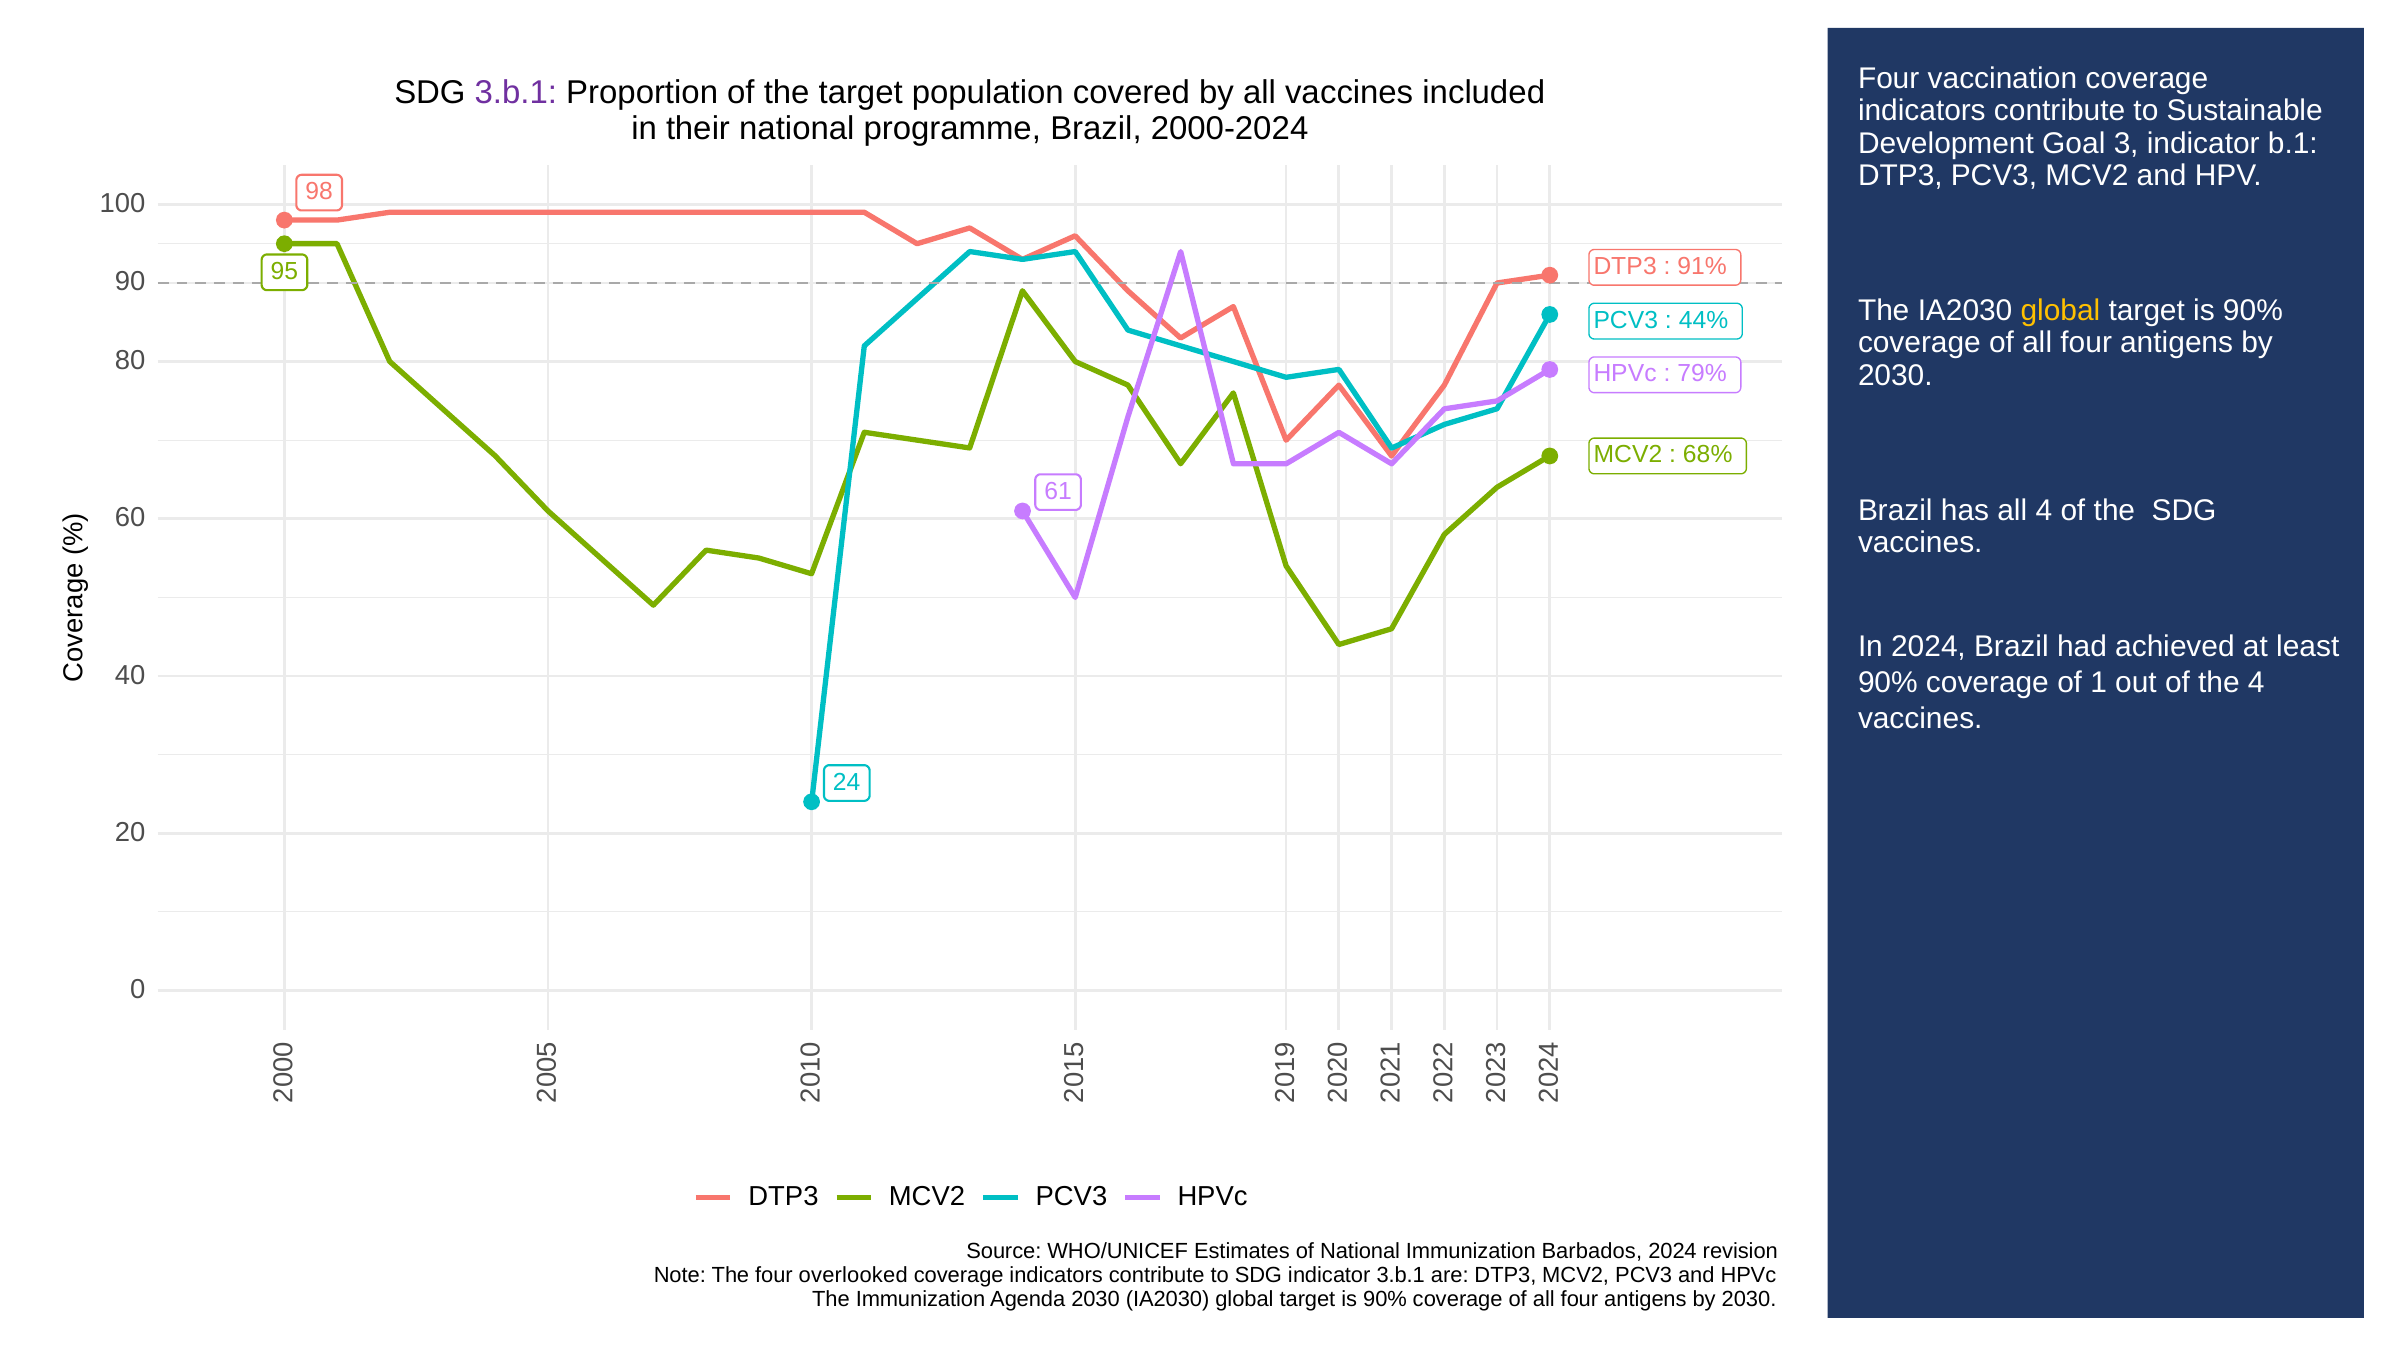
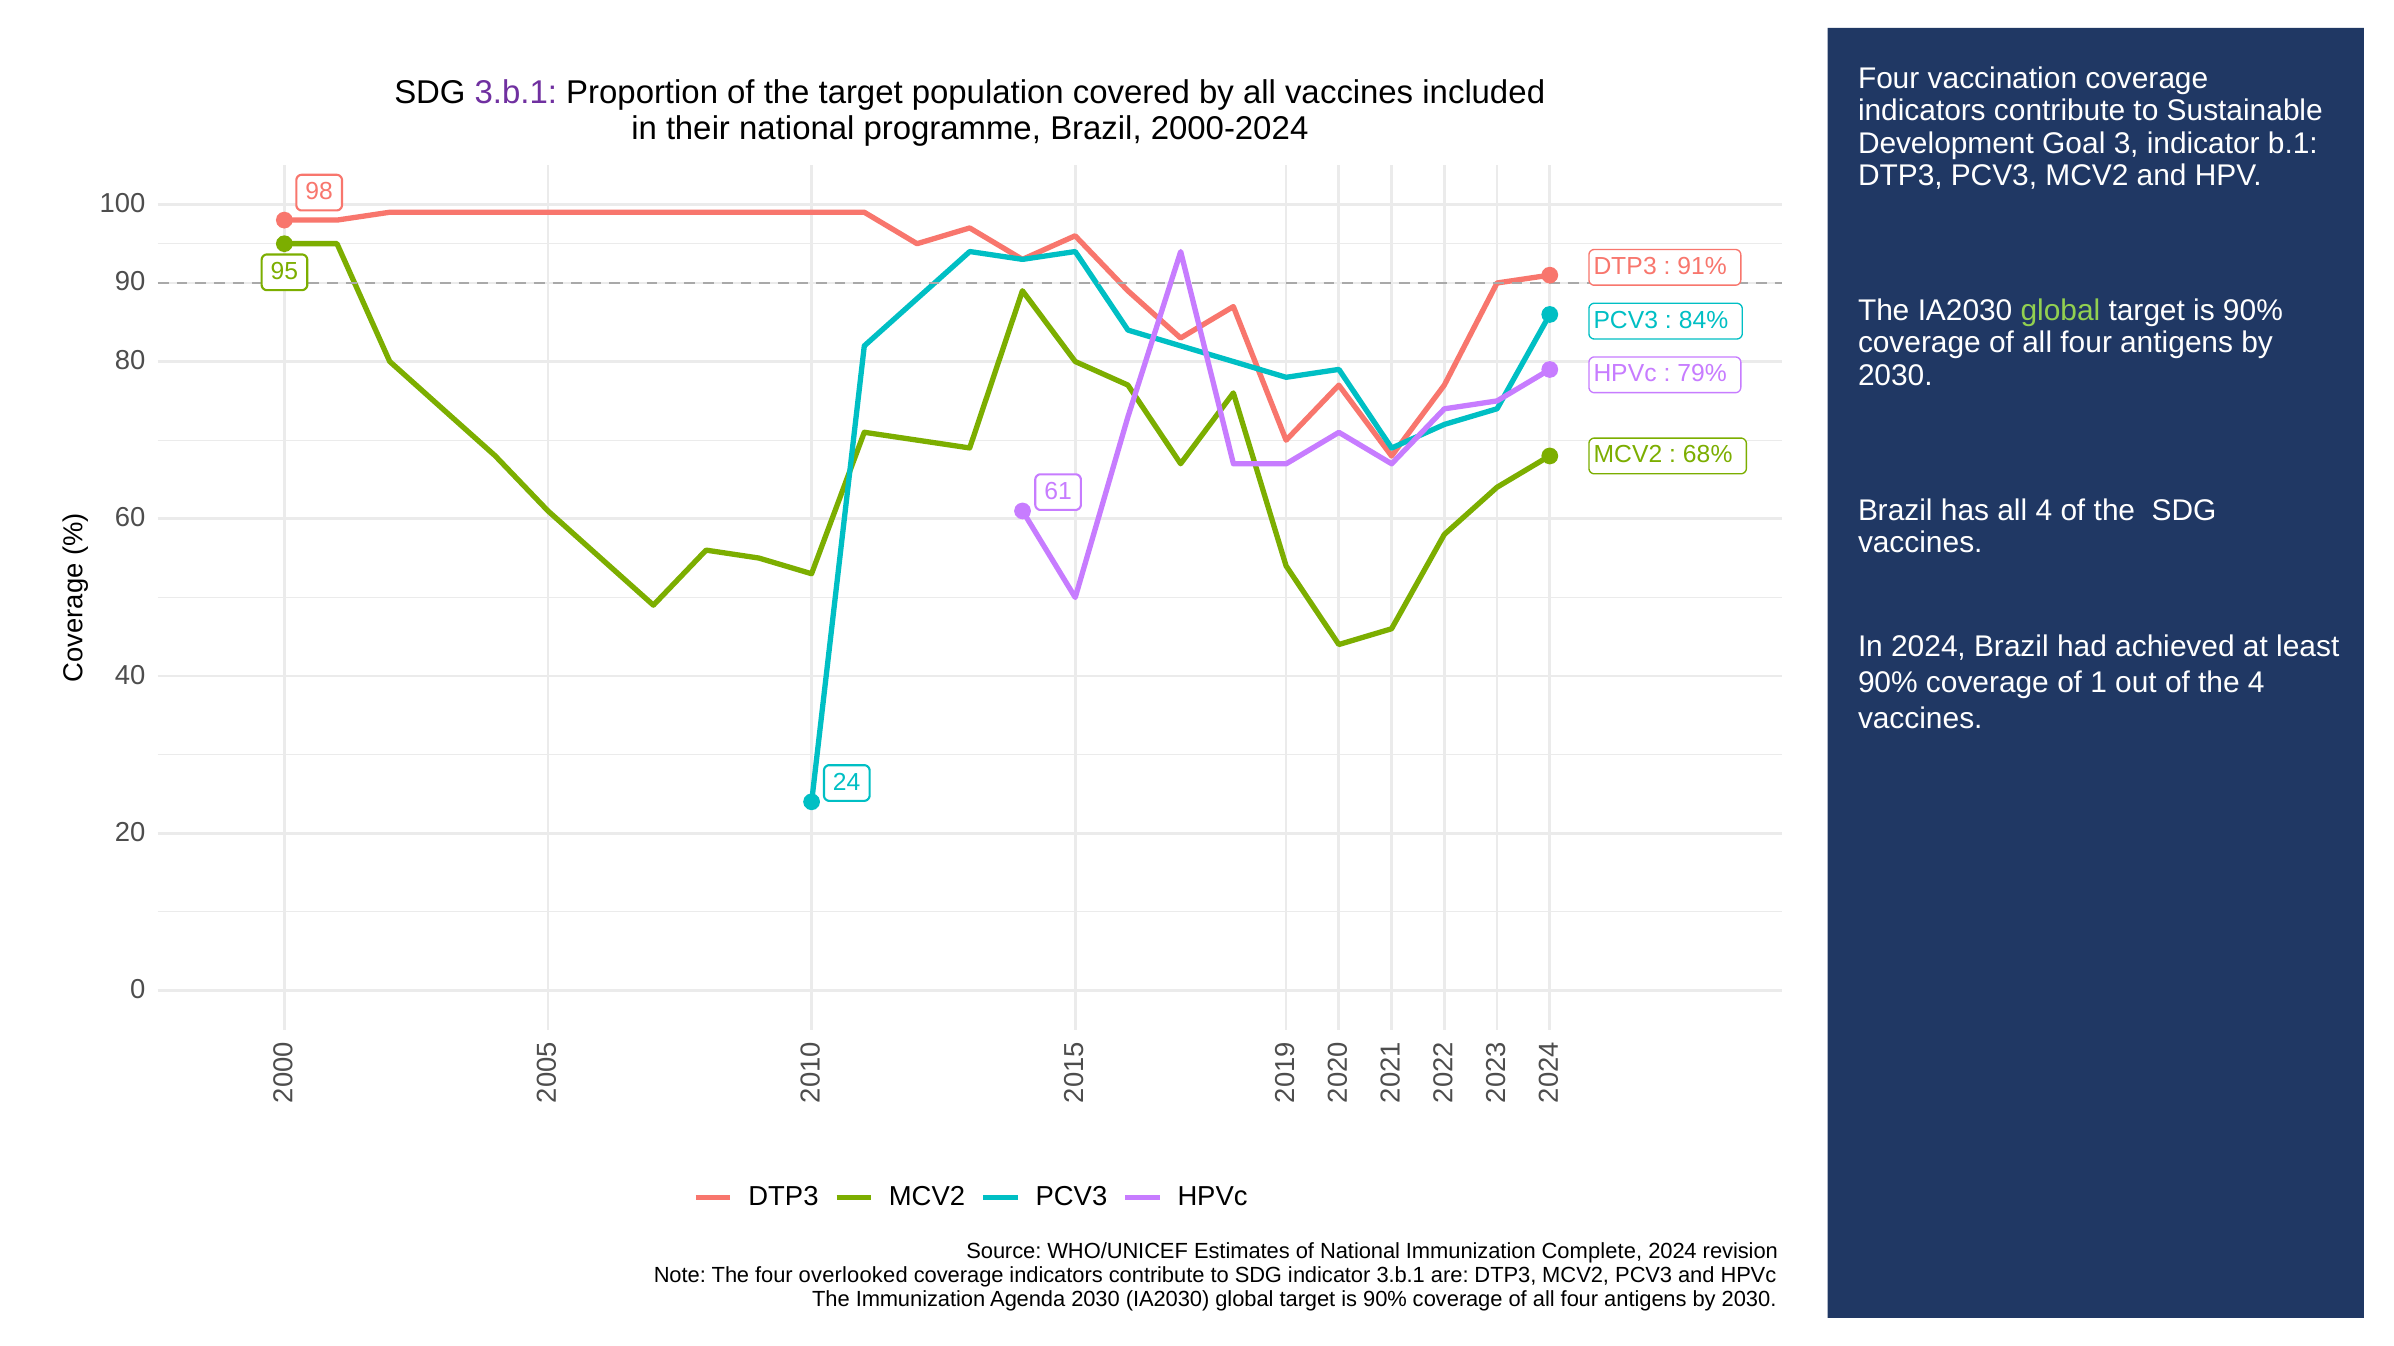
global colour: yellow -> light green (2060, 311)
44%: 44% -> 84% (1704, 320)
Barbados: Barbados -> Complete (1592, 1252)
